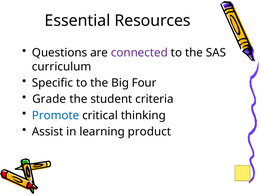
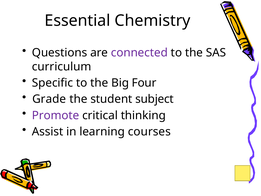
Resources: Resources -> Chemistry (153, 21)
criteria: criteria -> subject (155, 99)
Promote colour: blue -> purple (56, 115)
product: product -> courses (149, 131)
